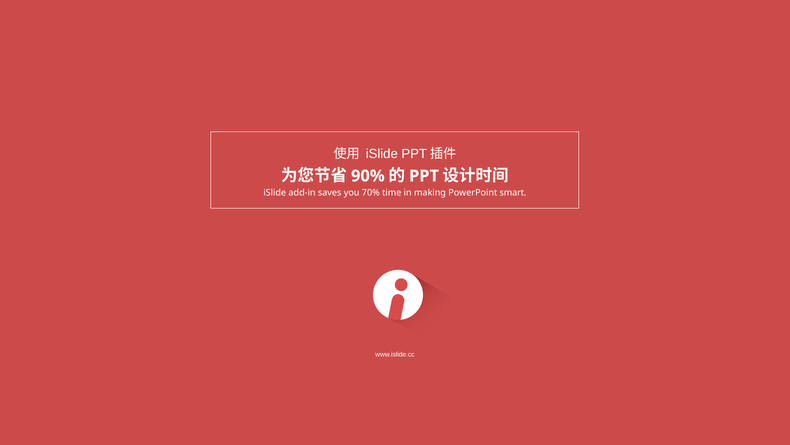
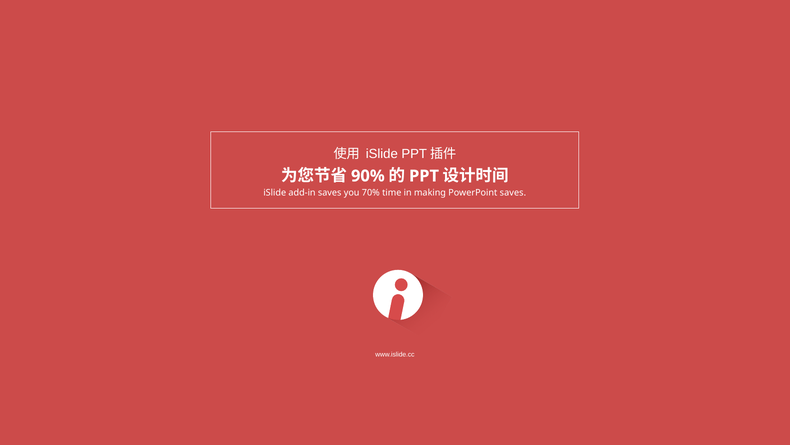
PowerPoint smart: smart -> saves (513, 193)
